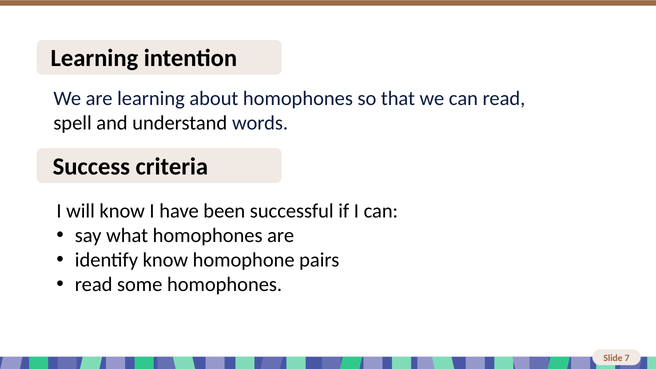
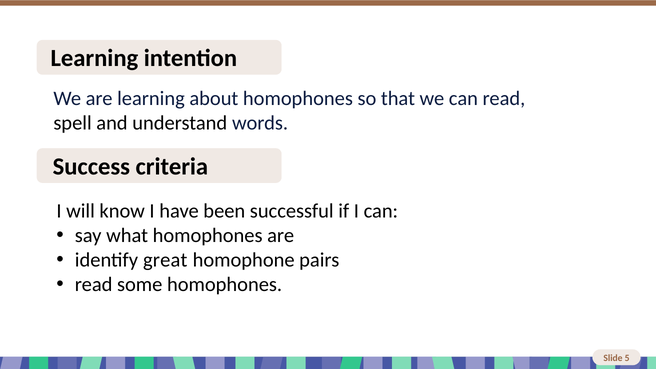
identify know: know -> great (165, 260)
7: 7 -> 5 (627, 358)
